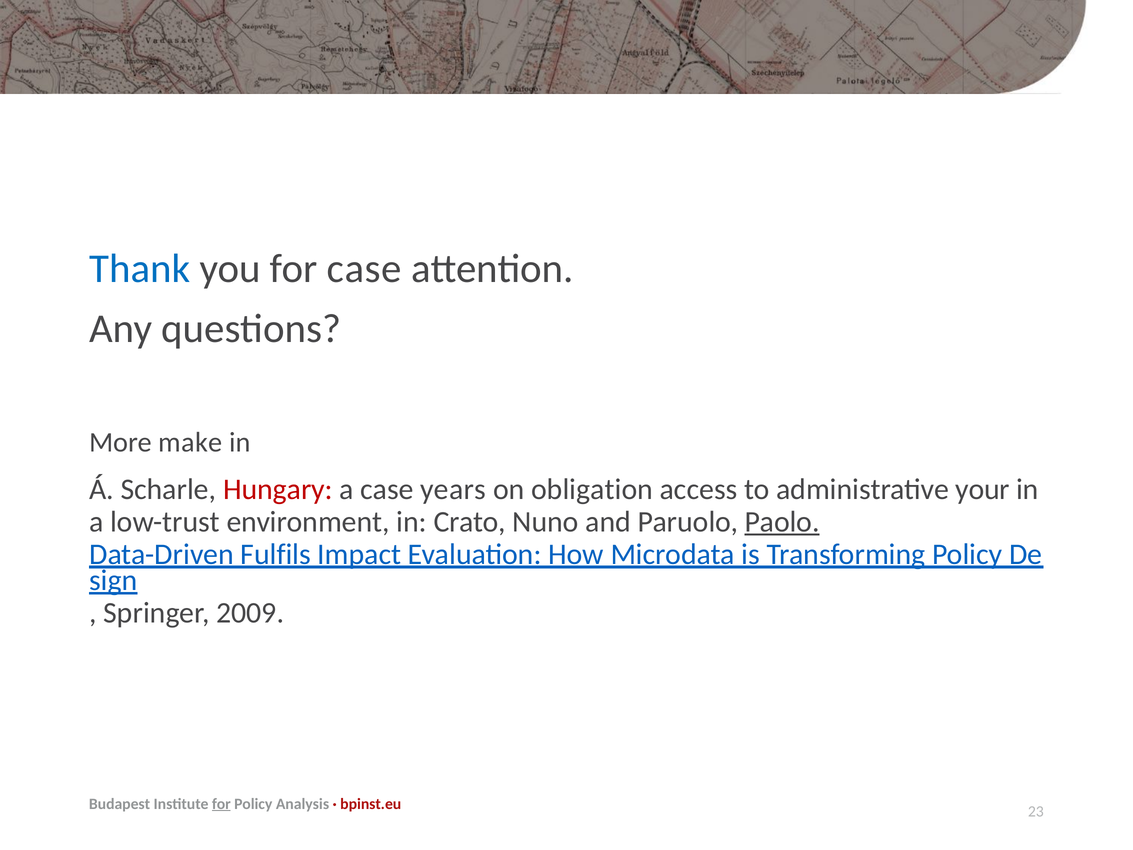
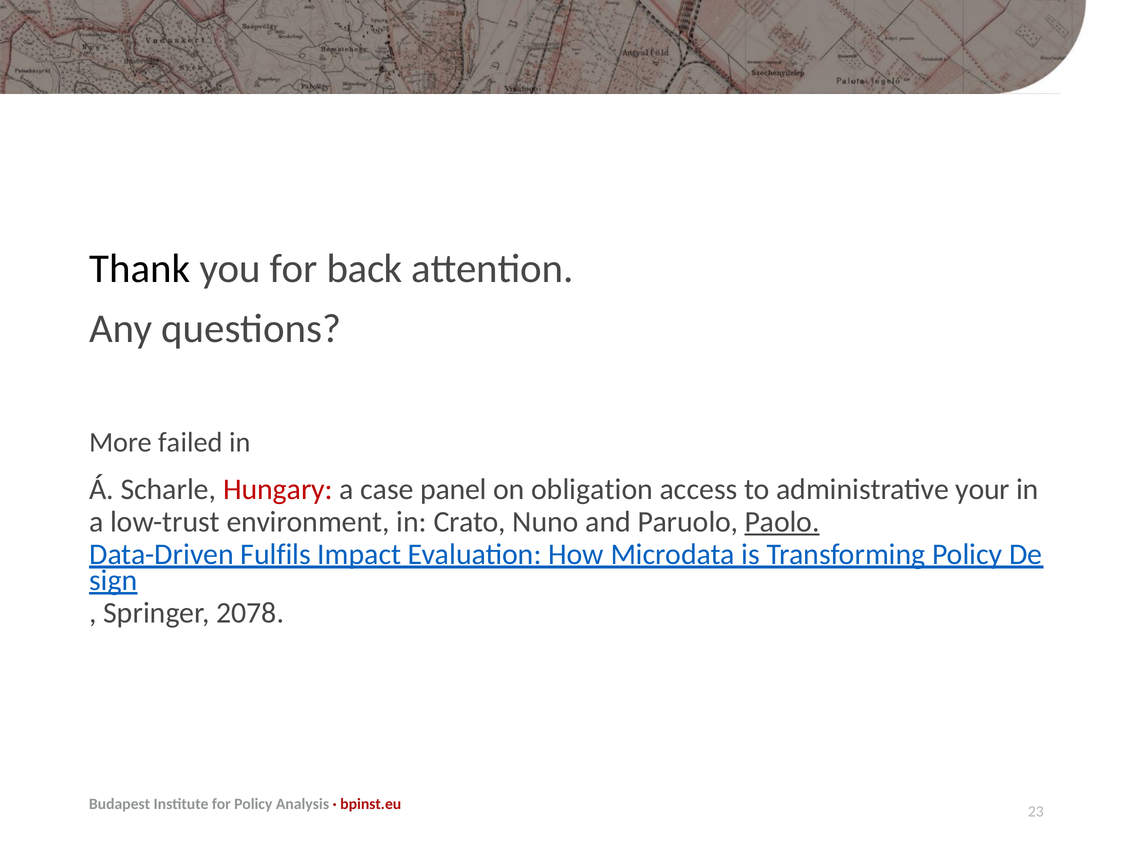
Thank colour: blue -> black (140, 269)
for case: case -> back (365, 269)
make: make -> failed (190, 442)
years: years -> panel (453, 489)
2009: 2009 -> 2078 (250, 613)
for underline: present -> none (221, 804)
